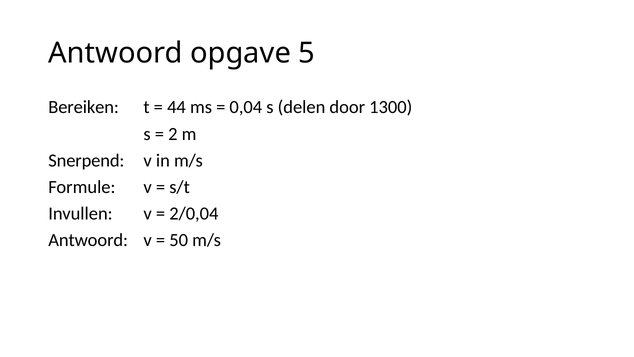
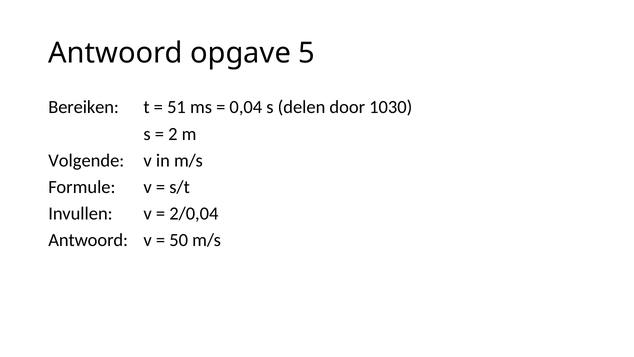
44: 44 -> 51 (176, 107)
1300: 1300 -> 1030 (391, 107)
Snerpend: Snerpend -> Volgende (86, 160)
